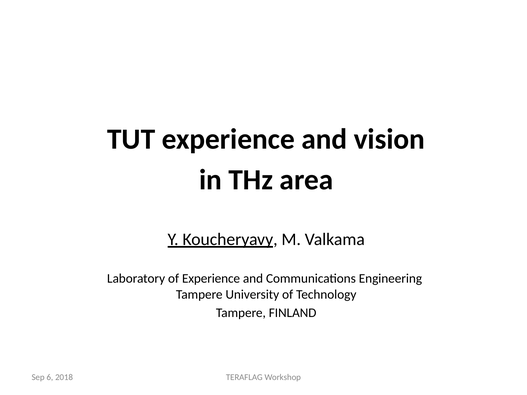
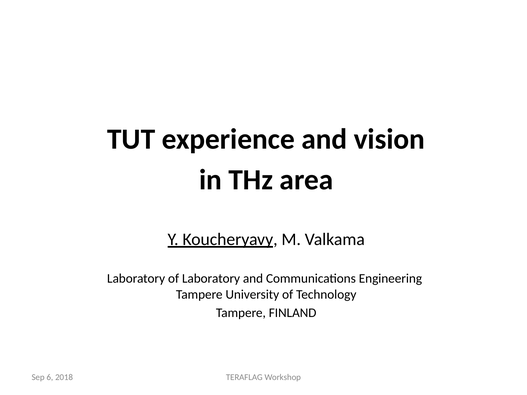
of Experience: Experience -> Laboratory (211, 279)
